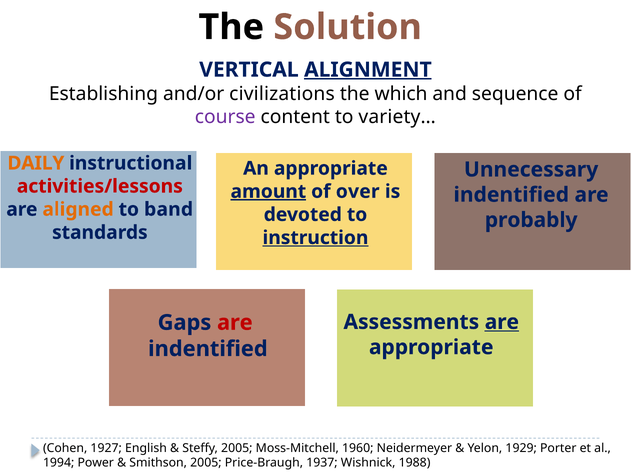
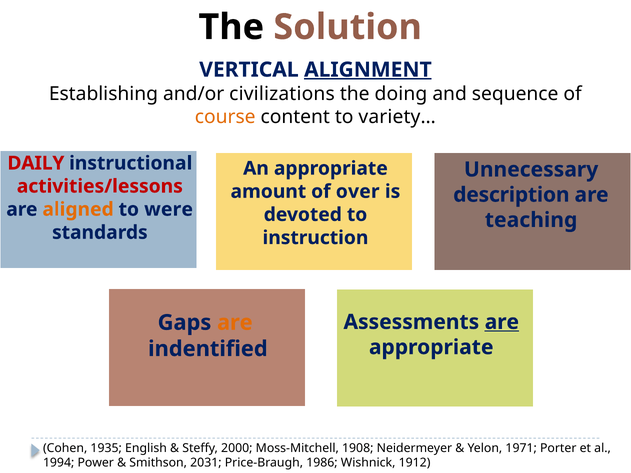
which: which -> doing (401, 94)
course colour: purple -> orange (225, 117)
DAILY colour: orange -> red (36, 163)
amount underline: present -> none (268, 192)
indentified: indentified -> description (511, 195)
band: band -> were (169, 209)
probably: probably -> teaching (531, 220)
instruction underline: present -> none (315, 238)
are colour: red -> orange (235, 323)
1927: 1927 -> 1935 (106, 448)
Steffy 2005: 2005 -> 2000 (237, 448)
1960: 1960 -> 1908 (358, 448)
1929: 1929 -> 1971 (521, 448)
Smithson 2005: 2005 -> 2031 (206, 463)
1937: 1937 -> 1986 (322, 463)
1988: 1988 -> 1912 (415, 463)
